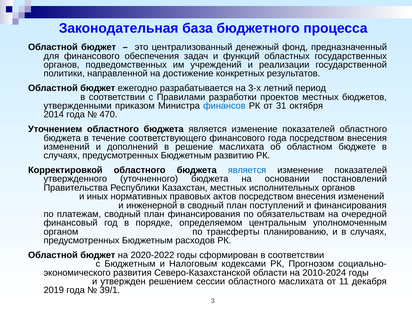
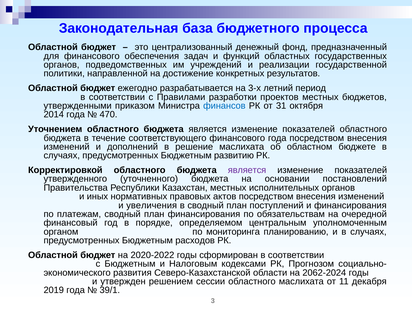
является colour: blue -> purple (247, 170)
инженерной: инженерной -> увеличения (152, 205)
трансферты: трансферты -> мониторинга (233, 232)
2010-2024: 2010-2024 -> 2062-2024 (324, 273)
